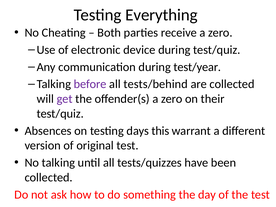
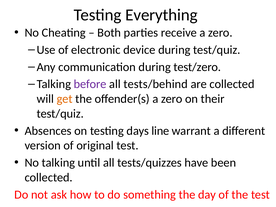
test/year: test/year -> test/zero (197, 67)
get colour: purple -> orange (65, 99)
this: this -> line (160, 131)
